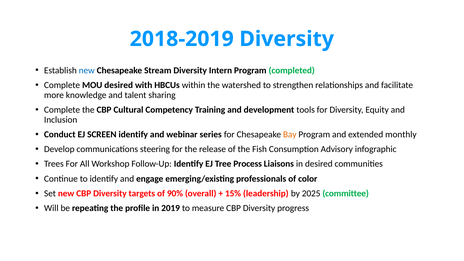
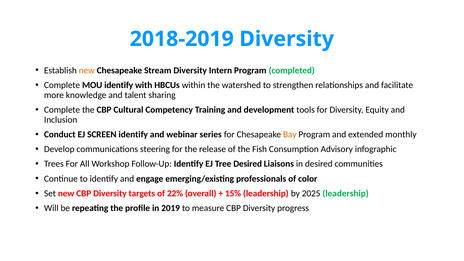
new colour: blue -> orange (87, 70)
MOU desired: desired -> identify (119, 85)
Tree Process: Process -> Desired (248, 164)
90%: 90% -> 22% (175, 193)
2025 committee: committee -> leadership (346, 193)
